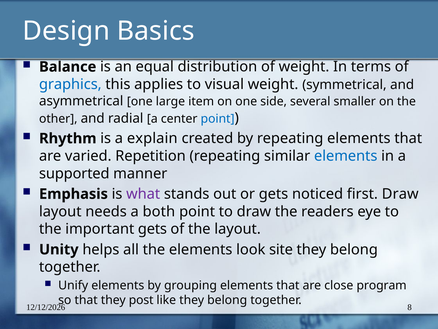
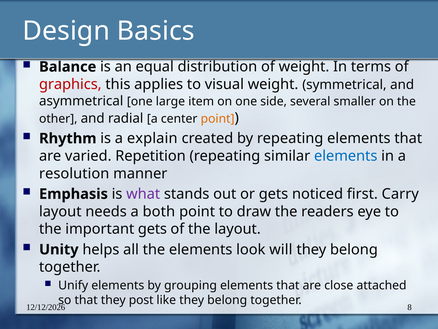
graphics colour: blue -> red (70, 84)
point colour: blue -> orange (218, 119)
supported: supported -> resolution (74, 173)
first Draw: Draw -> Carry (400, 194)
site: site -> will (281, 249)
program: program -> attached (382, 285)
